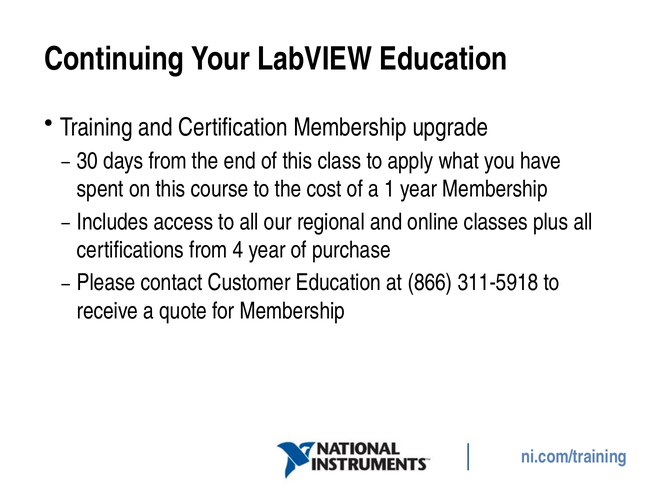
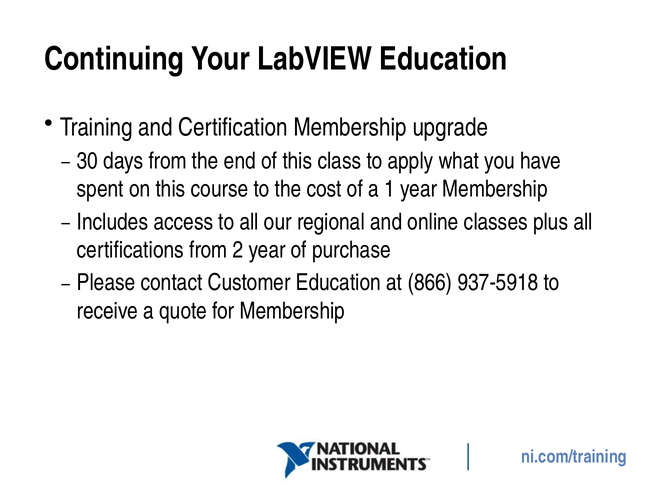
4: 4 -> 2 (238, 250)
311-5918: 311-5918 -> 937-5918 (498, 282)
